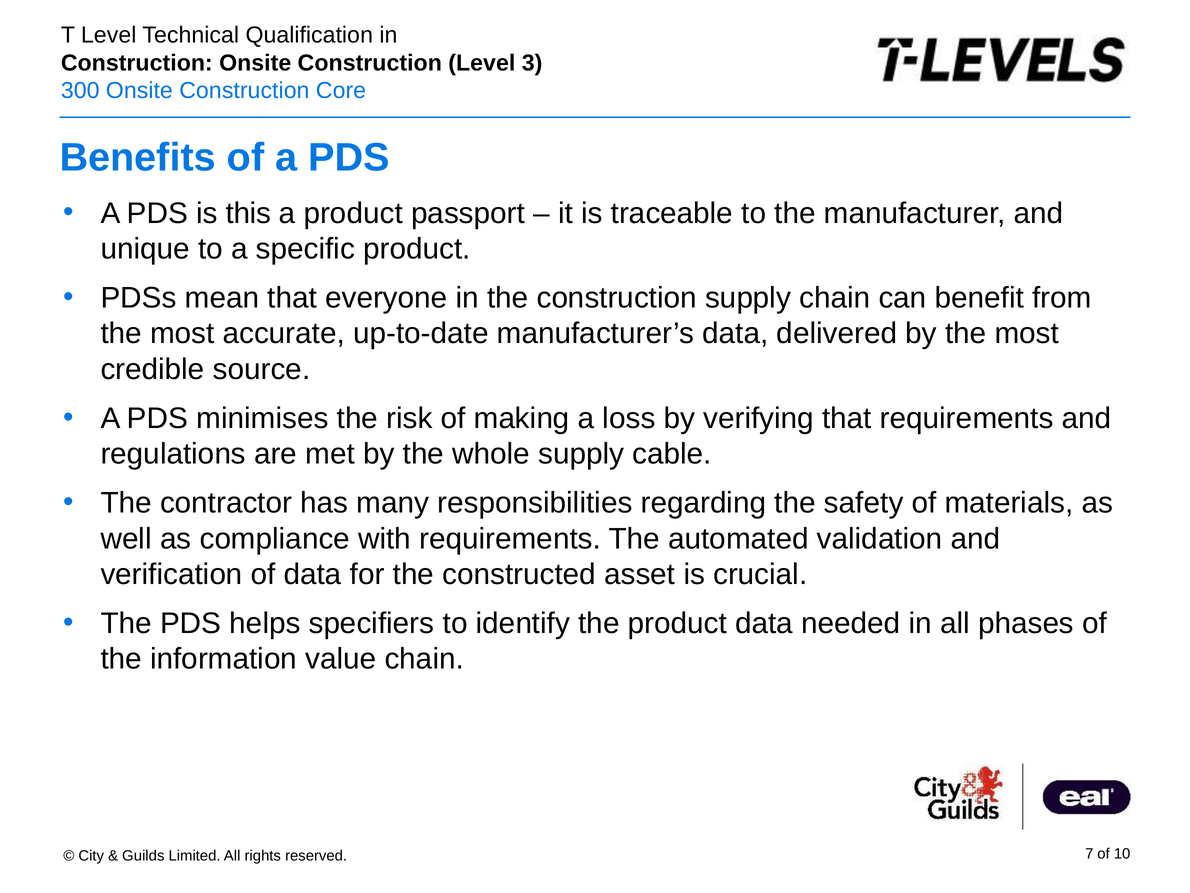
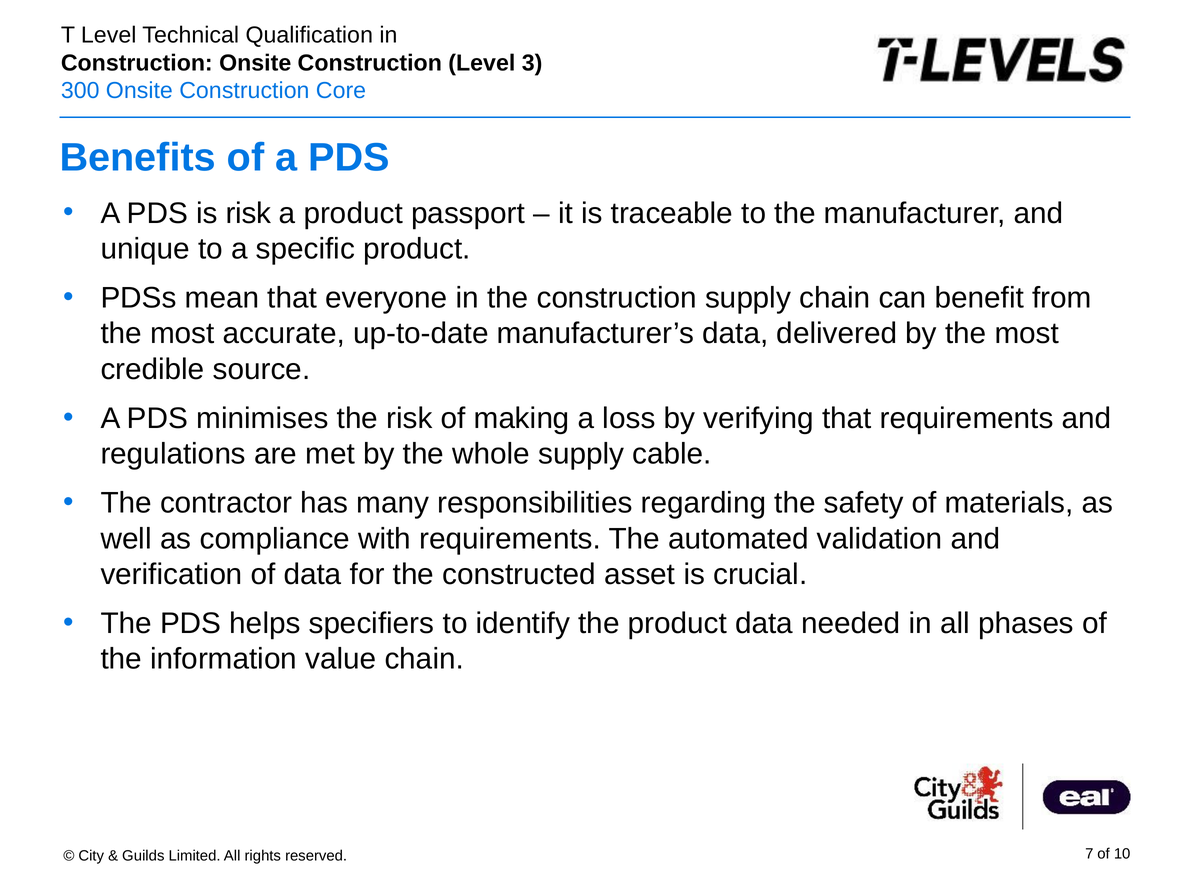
is this: this -> risk (248, 213)
